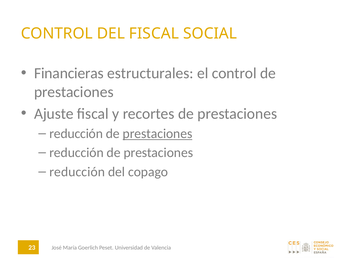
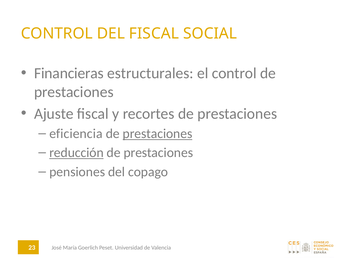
reducción: reducción -> eficiencia (76, 134)
reducción underline: none -> present (76, 153)
reducción: reducción -> pensiones (77, 172)
